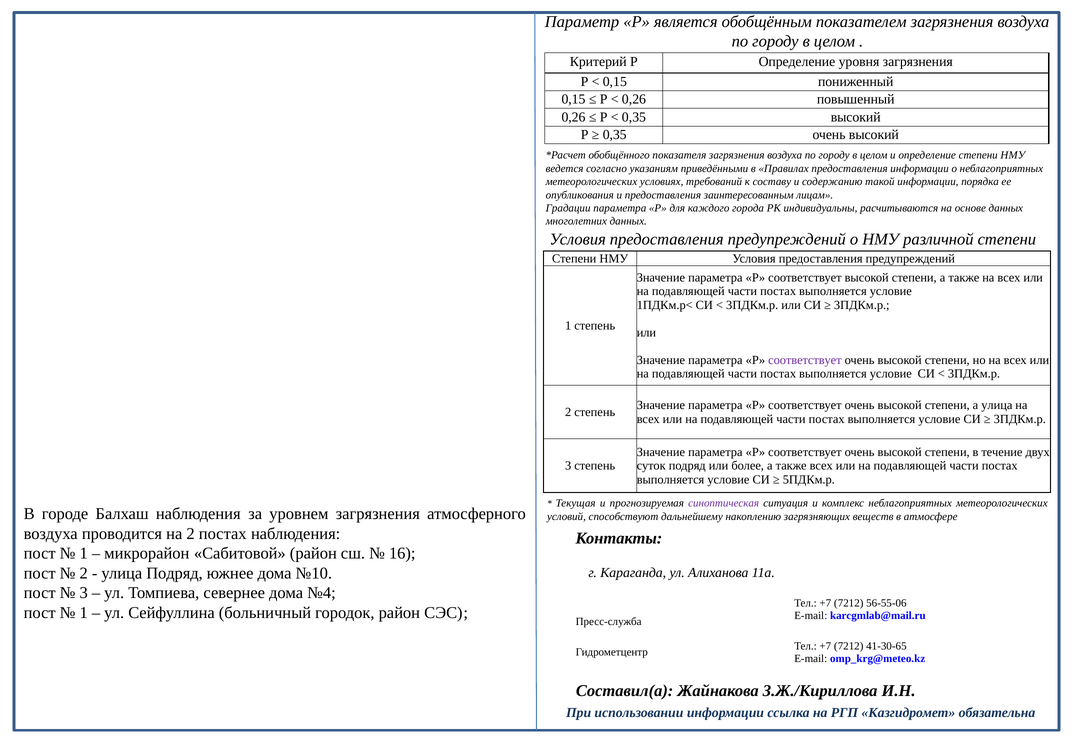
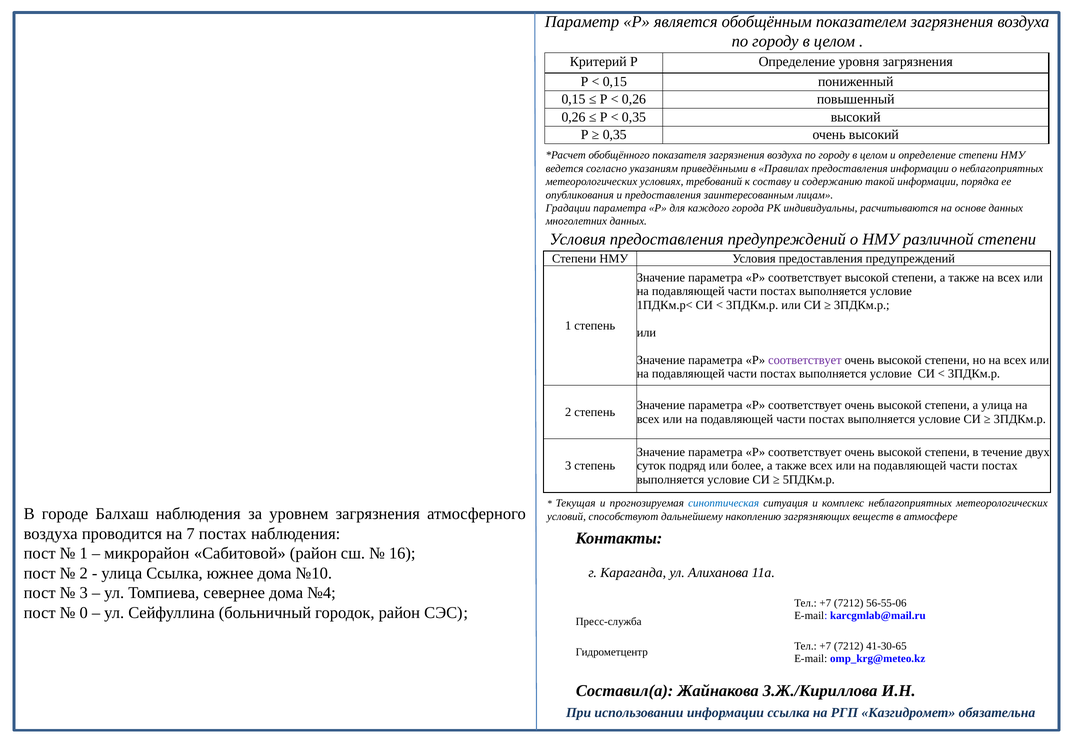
синоптическая colour: purple -> blue (724, 503)
на 2: 2 -> 7 (191, 533)
улица Подряд: Подряд -> Ссылка (175, 573)
1: 1 -> 0 (84, 613)
